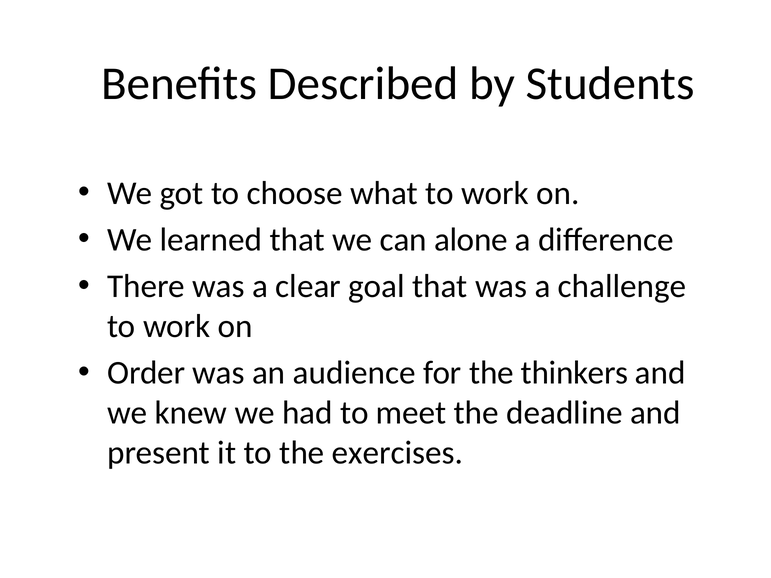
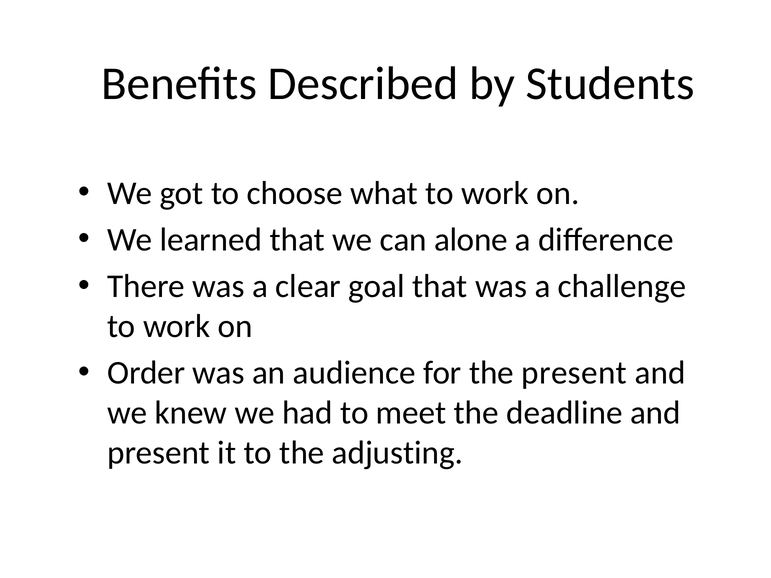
the thinkers: thinkers -> present (574, 373)
exercises: exercises -> adjusting (397, 453)
